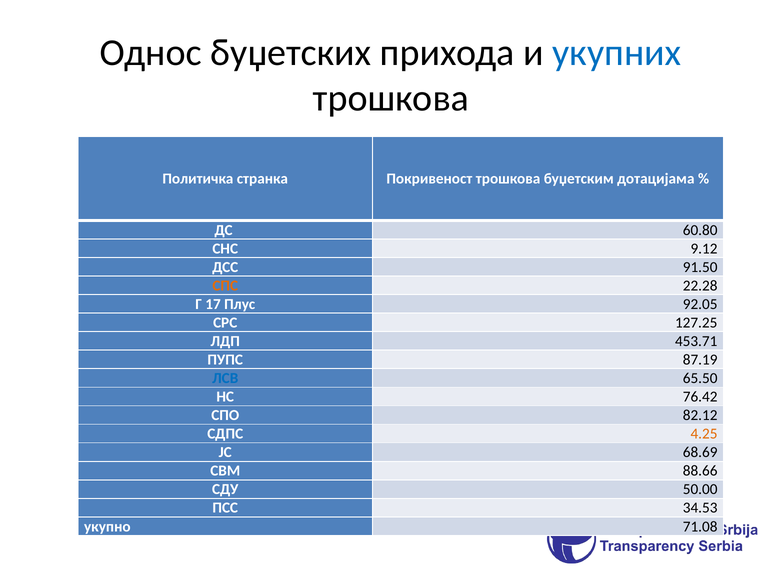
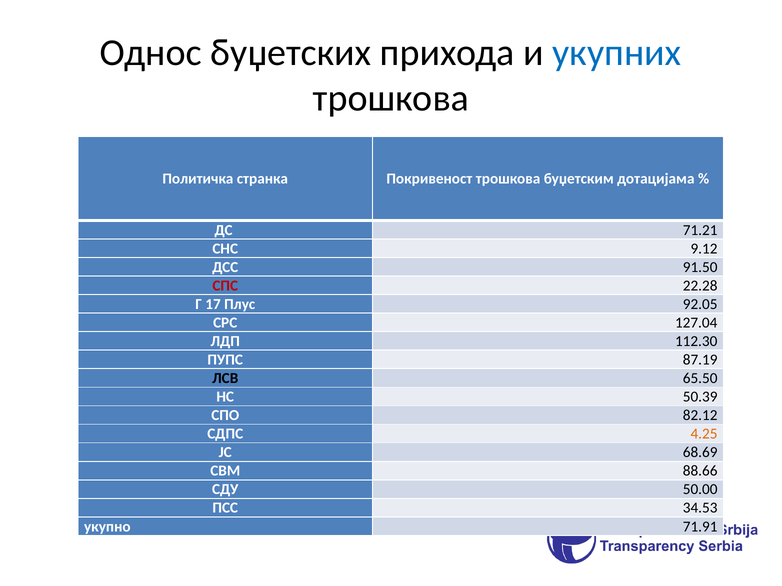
60.80: 60.80 -> 71.21 (700, 230)
СПС colour: orange -> red (225, 286)
127.25: 127.25 -> 127.04 (696, 323)
453.71: 453.71 -> 112.30 (696, 341)
ЛСВ colour: blue -> black (225, 378)
76.42: 76.42 -> 50.39 (700, 397)
71.08: 71.08 -> 71.91 (700, 527)
